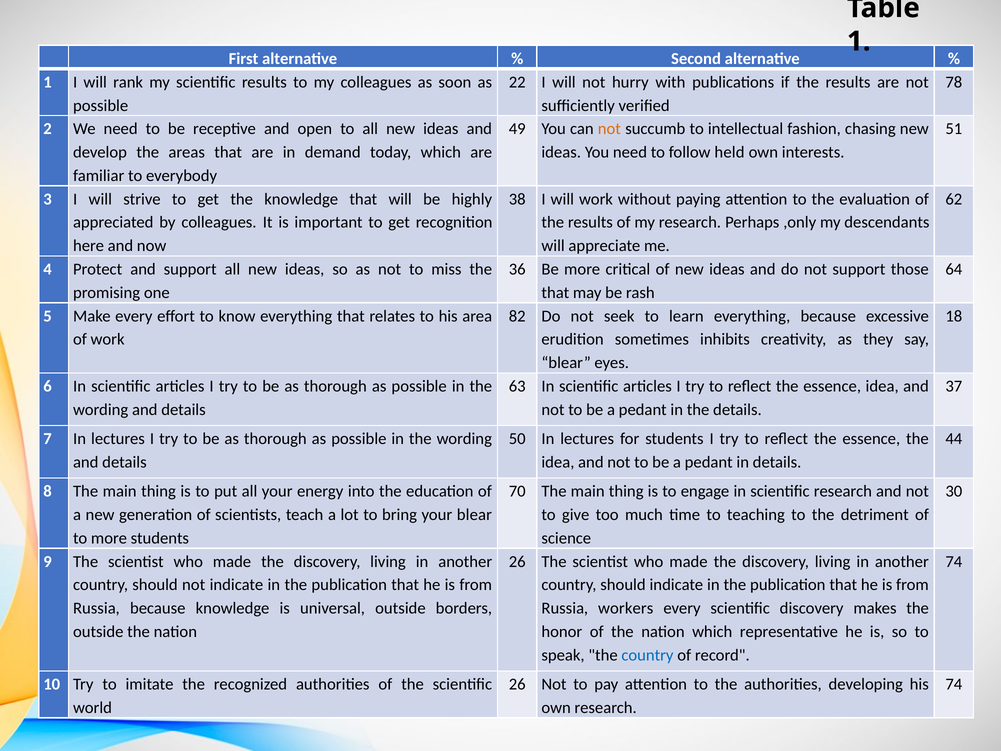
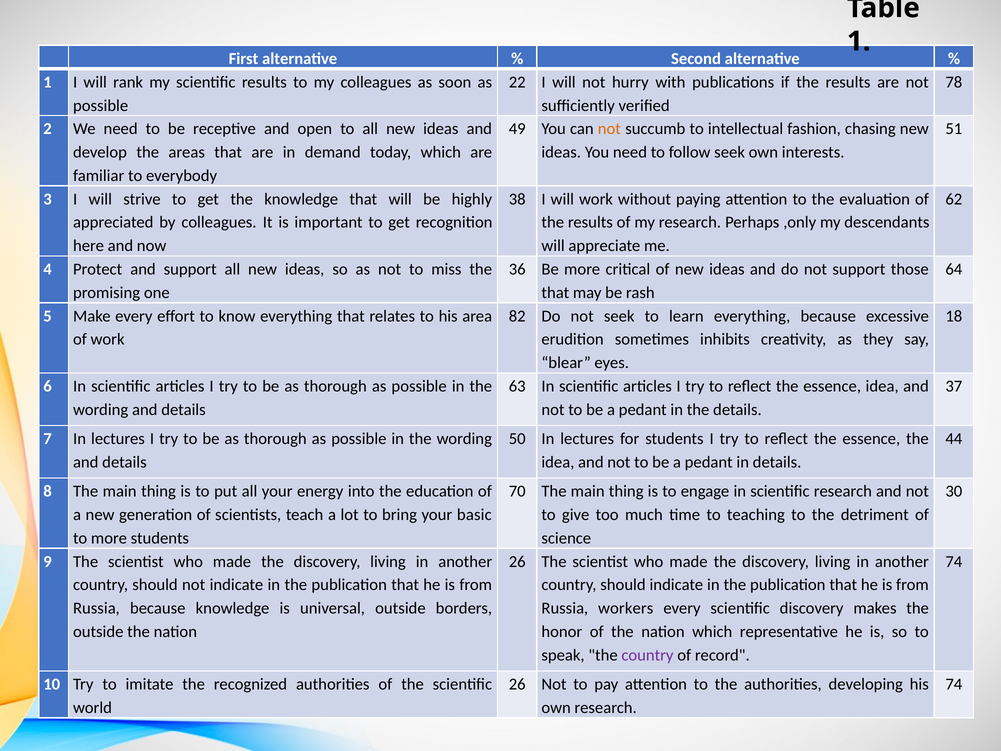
follow held: held -> seek (730, 152)
your blear: blear -> basic (474, 515)
country colour: blue -> purple (647, 655)
